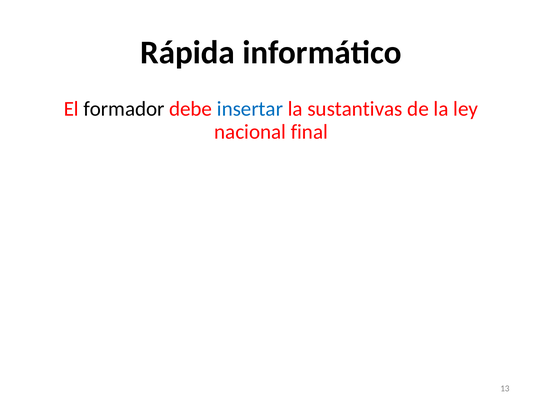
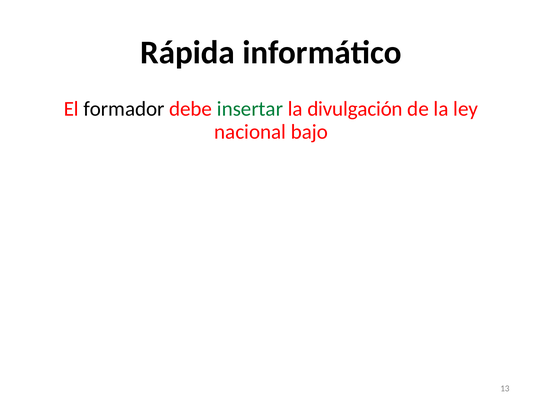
insertar colour: blue -> green (250, 109)
sustantivas: sustantivas -> divulgación (355, 109)
final: final -> bajo (309, 132)
